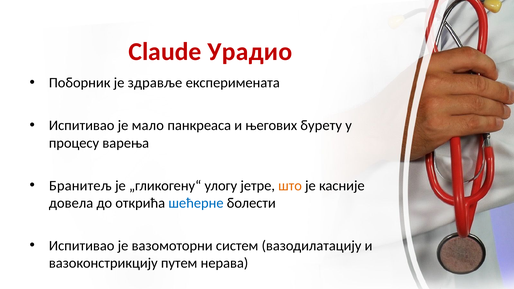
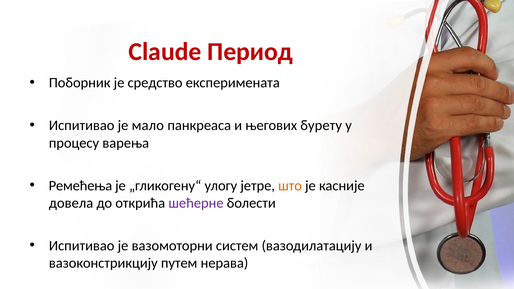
Урадио: Урадио -> Период (250, 52)
здравље: здравље -> средство (155, 83)
Бранитељ: Бранитељ -> Ремећења (80, 186)
шећерне colour: blue -> purple (196, 203)
